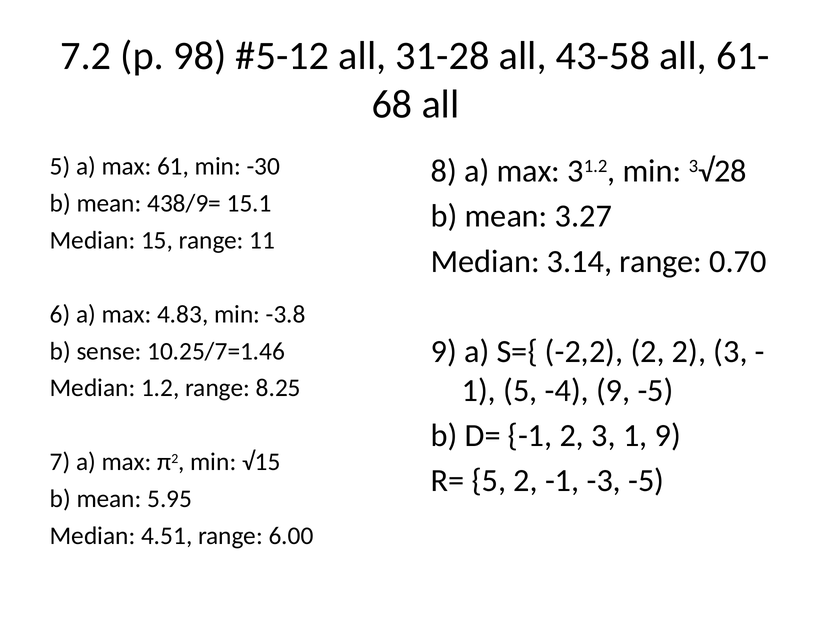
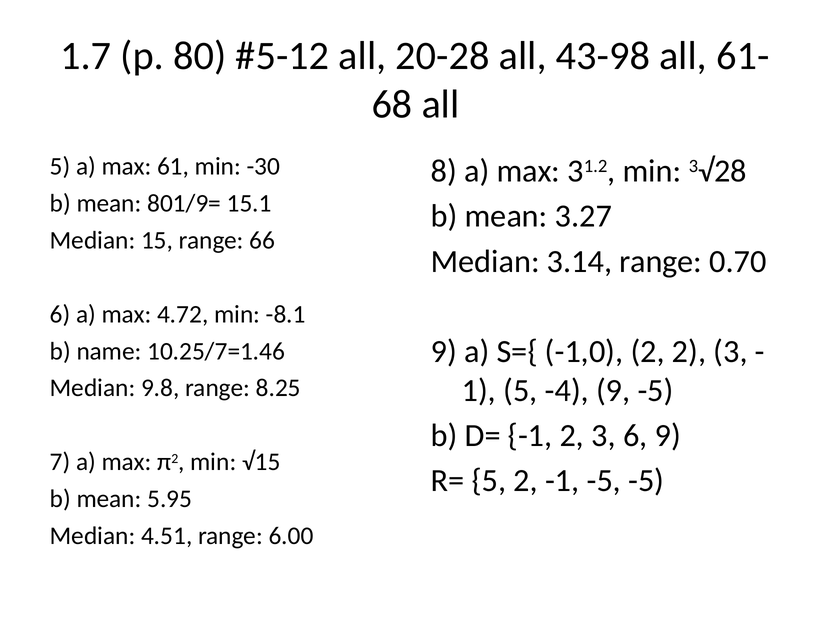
7.2: 7.2 -> 1.7 (86, 56)
98: 98 -> 80 (200, 56)
31-28: 31-28 -> 20-28 (443, 56)
43-58: 43-58 -> 43-98 (603, 56)
438/9=: 438/9= -> 801/9= (184, 204)
11: 11 -> 66 (262, 240)
4.83: 4.83 -> 4.72 (183, 314)
-3.8: -3.8 -> -8.1 (286, 314)
-2,2: -2,2 -> -1,0 (584, 352)
sense: sense -> name (109, 351)
1.2: 1.2 -> 9.8 (160, 388)
3 1: 1 -> 6 (635, 436)
-1 -3: -3 -> -5 (604, 481)
